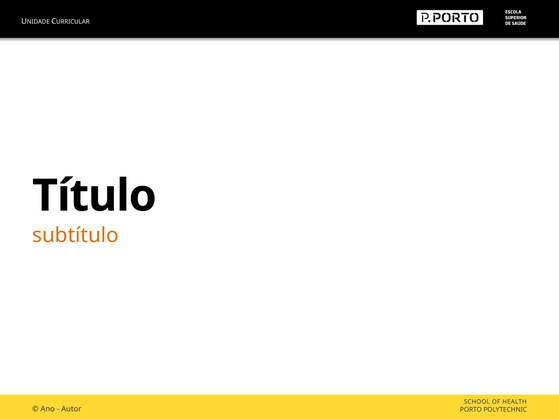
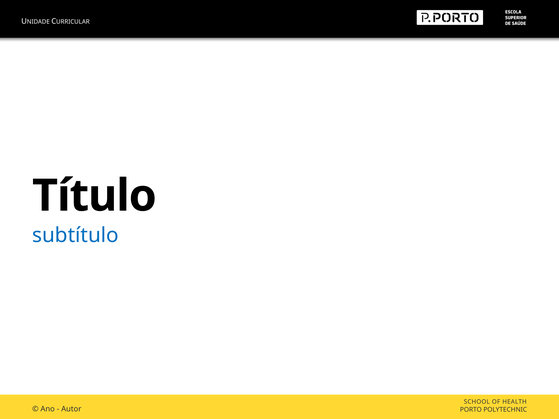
subtítulo colour: orange -> blue (75, 236)
